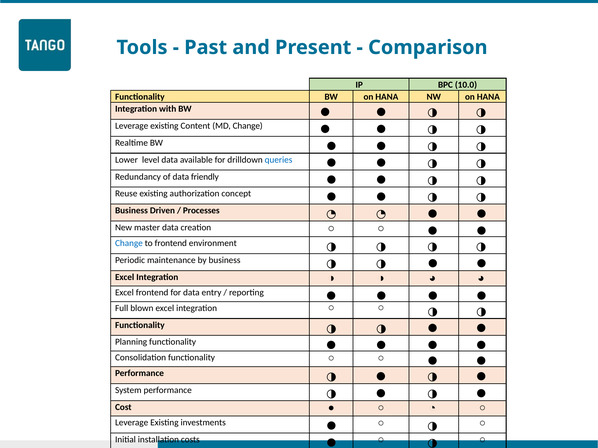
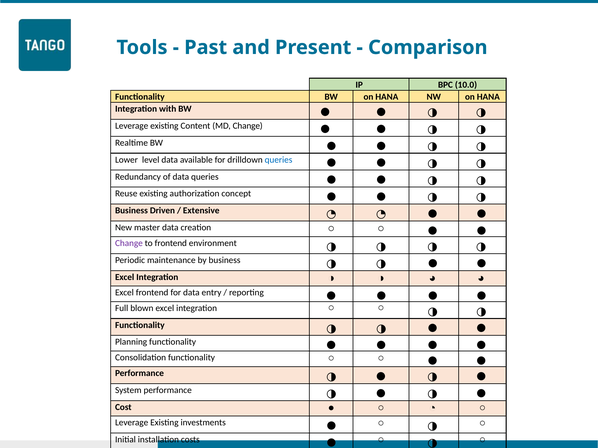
data friendly: friendly -> queries (205, 177)
Processes: Processes -> Extensive (201, 211)
Change colour: blue -> purple (129, 243)
